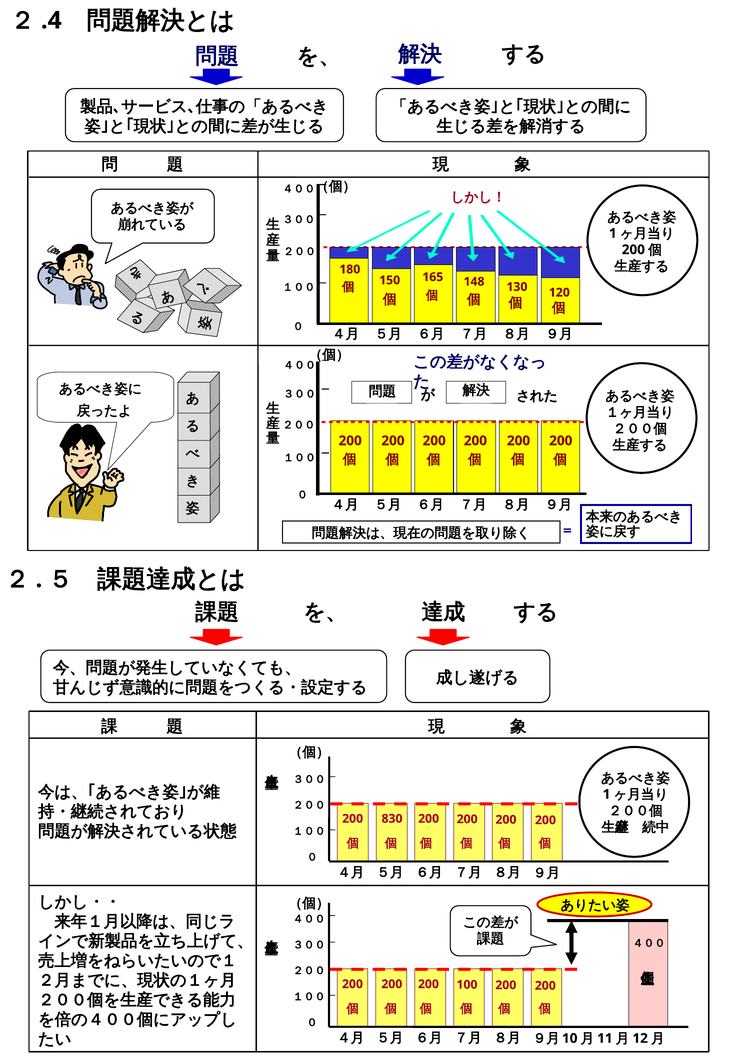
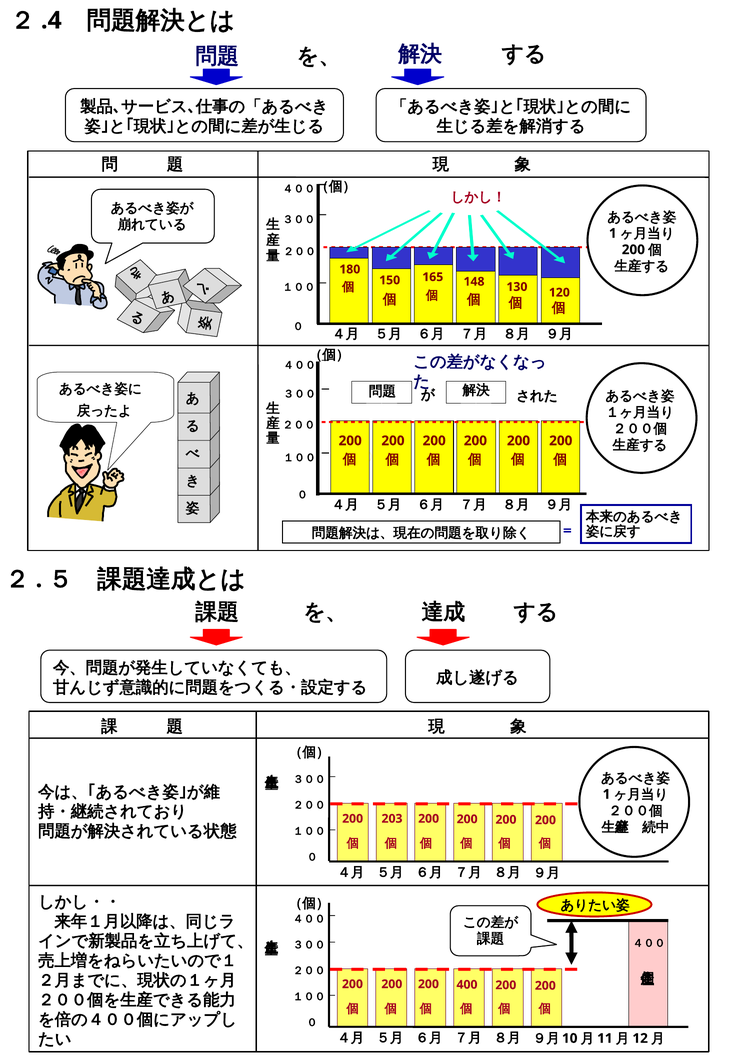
830: 830 -> 203 (392, 819)
100: 100 -> 400 (467, 985)
